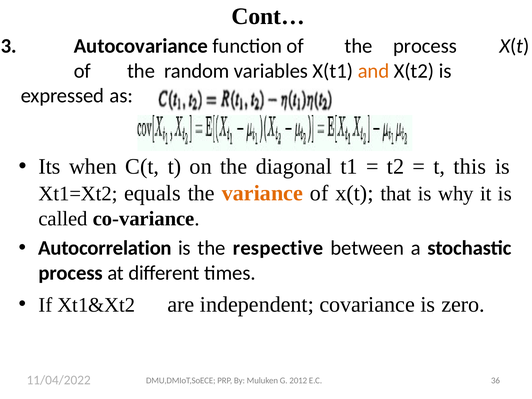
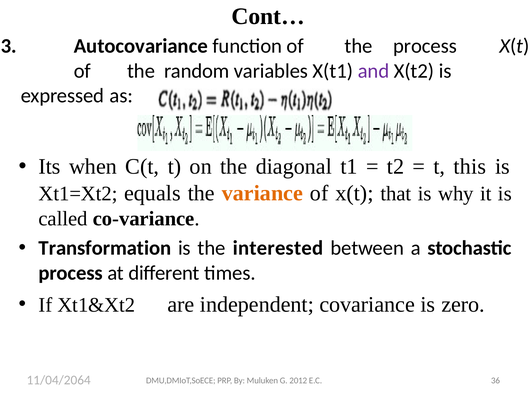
and colour: orange -> purple (373, 71)
Autocorrelation: Autocorrelation -> Transformation (105, 248)
respective: respective -> interested (278, 248)
11/04/2022: 11/04/2022 -> 11/04/2064 (59, 380)
